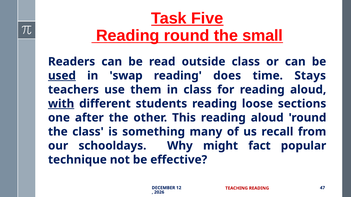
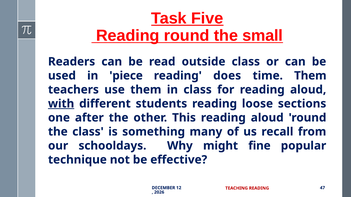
used underline: present -> none (62, 76)
swap: swap -> piece (126, 76)
time Stays: Stays -> Them (310, 76)
fact: fact -> fine (259, 146)
